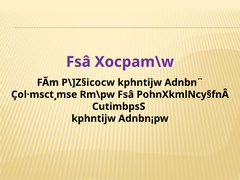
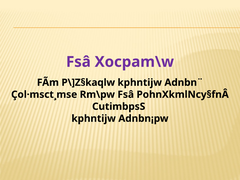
P\]Z§icocw: P\]Z§icocw -> P\]Z§kaqlw (88, 83)
